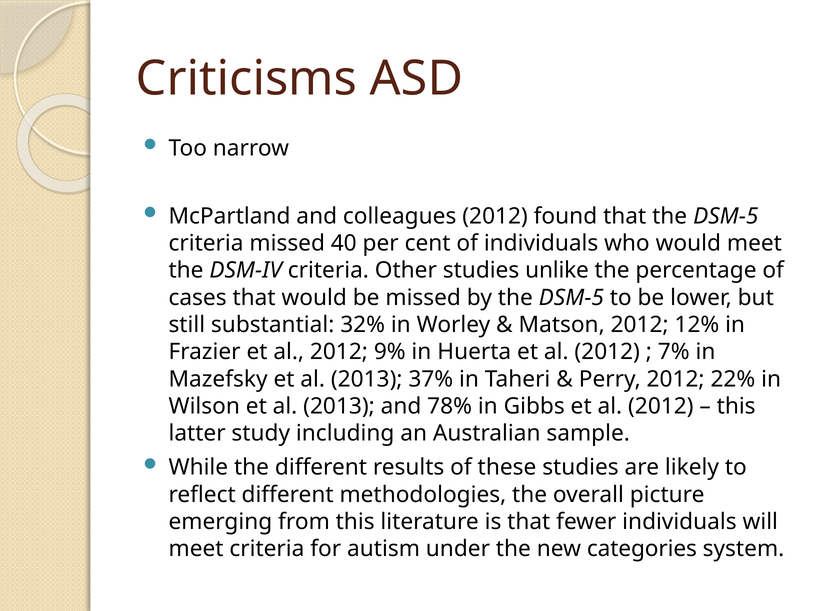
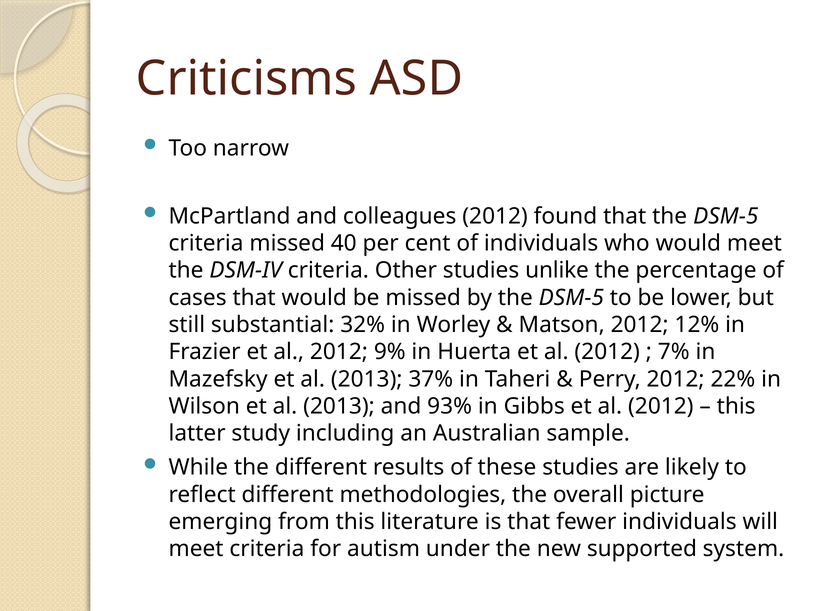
78%: 78% -> 93% (450, 406)
categories: categories -> supported (642, 549)
